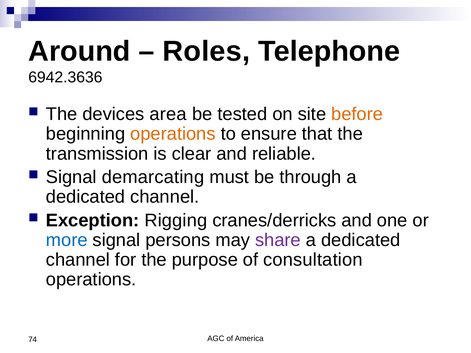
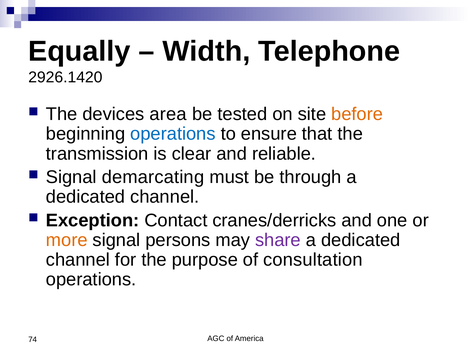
Around: Around -> Equally (79, 51)
Roles: Roles -> Width (206, 51)
6942.3636: 6942.3636 -> 2926.1420 (65, 77)
operations colour: orange -> blue (173, 134)
Rigging: Rigging -> Contact (176, 220)
more colour: blue -> orange (67, 240)
